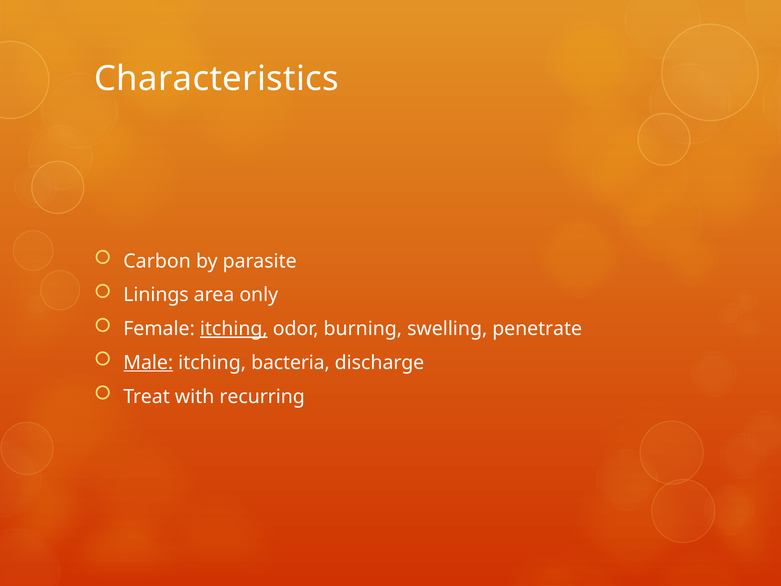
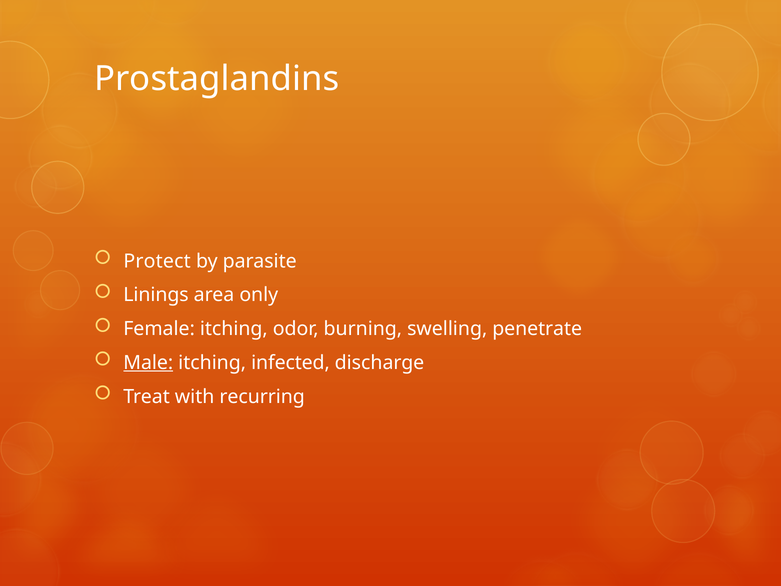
Characteristics: Characteristics -> Prostaglandins (217, 79)
Carbon: Carbon -> Protect (157, 261)
itching underline: present -> none (234, 329)
bacteria: bacteria -> infected (290, 363)
